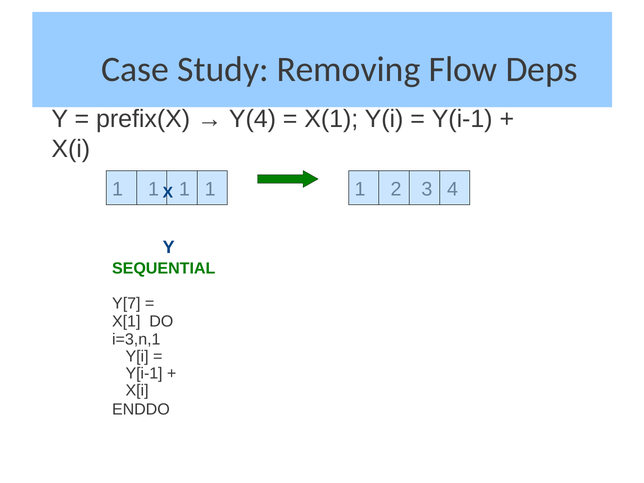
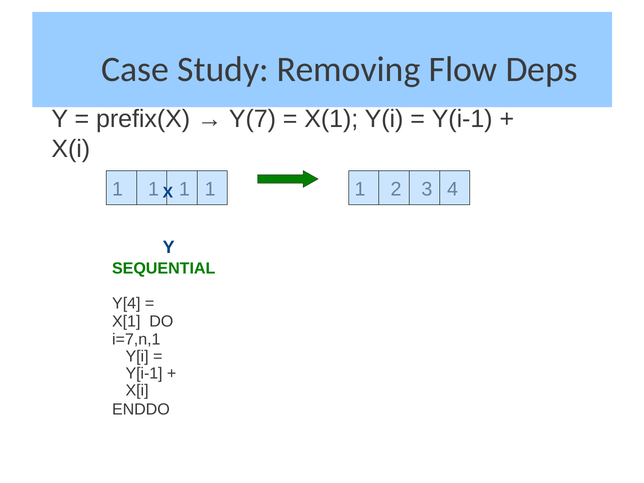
Y(4: Y(4 -> Y(7 (253, 119)
Y[7: Y[7 -> Y[4 (126, 304)
i=3,n,1: i=3,n,1 -> i=7,n,1 (136, 340)
